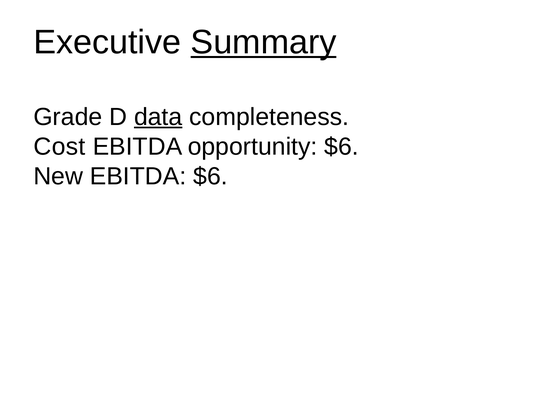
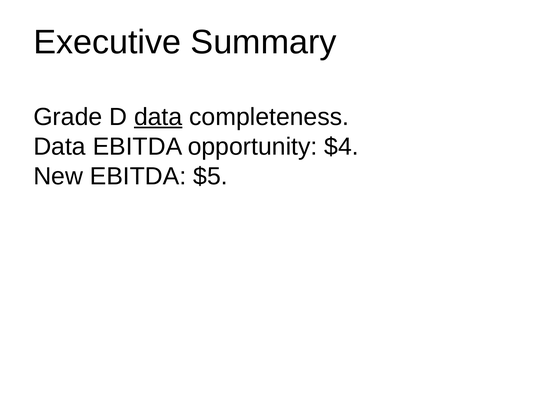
Summary underline: present -> none (264, 42)
Cost: Cost -> Data (60, 147)
opportunity $6: $6 -> $4 (341, 147)
EBITDA $6: $6 -> $5 (211, 177)
